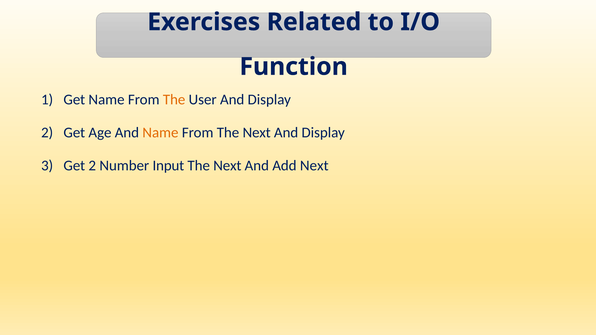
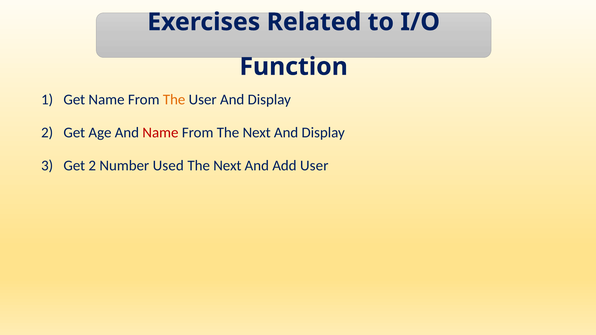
Name colour: orange -> red (160, 133)
Input: Input -> Used (168, 166)
Add Next: Next -> User (314, 166)
